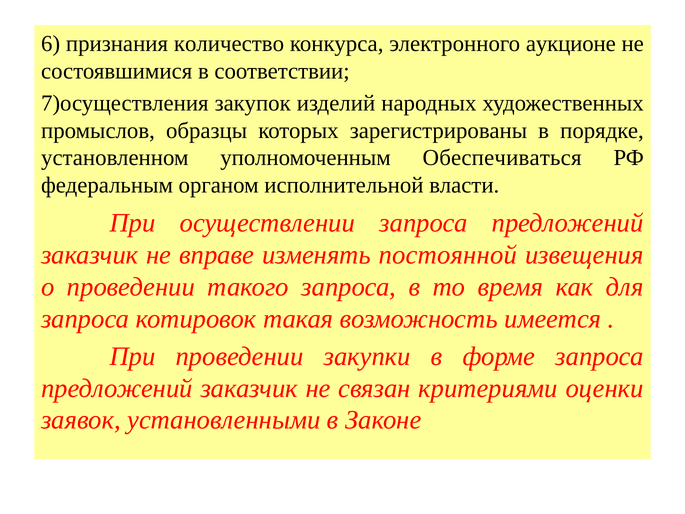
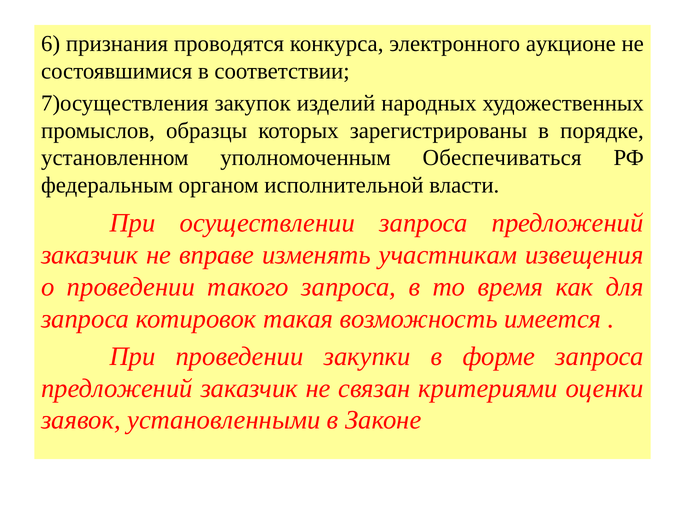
количество: количество -> проводятся (229, 44)
постоянной: постоянной -> участникам (448, 255)
